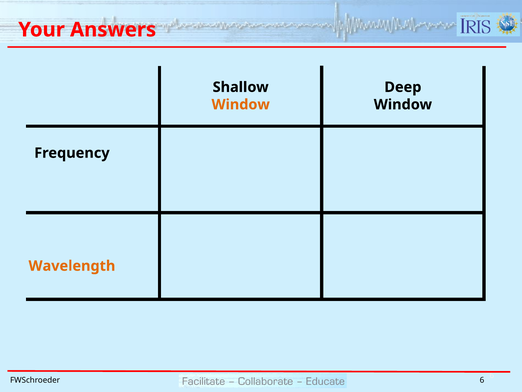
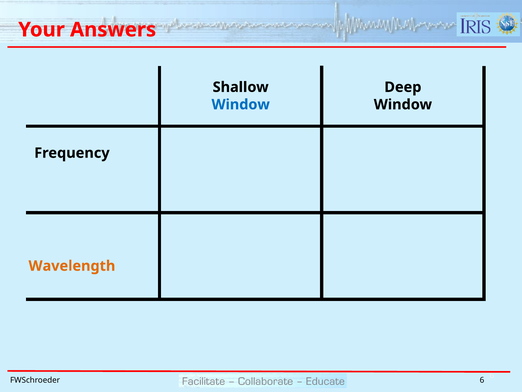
Window colour: orange -> blue (241, 104)
